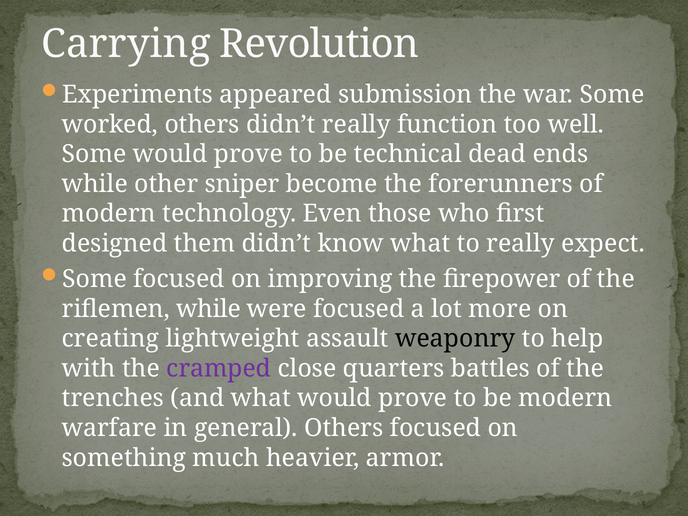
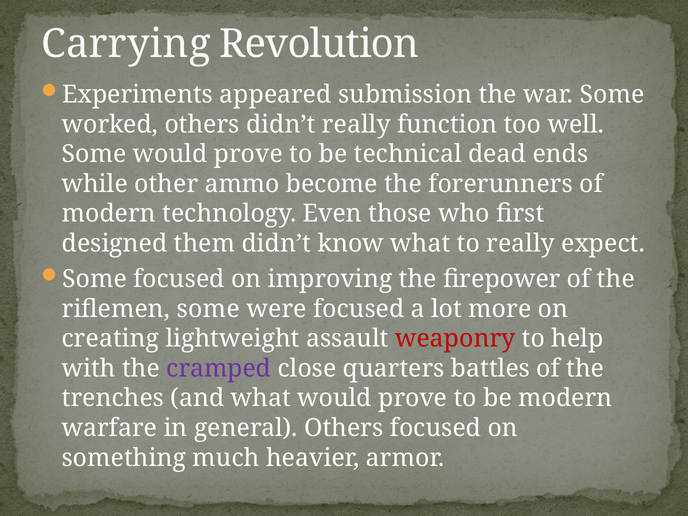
sniper: sniper -> ammo (242, 184)
riflemen while: while -> some (208, 309)
weaponry colour: black -> red (455, 339)
